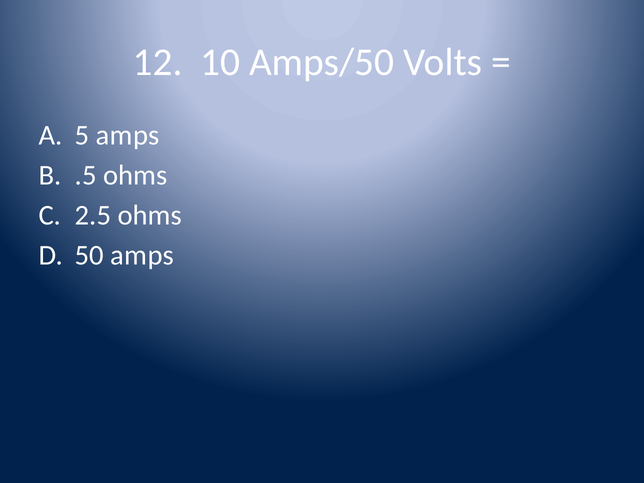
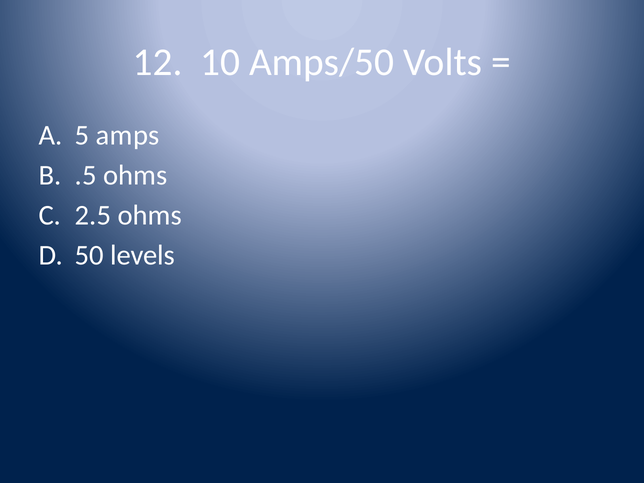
50 amps: amps -> levels (143, 255)
